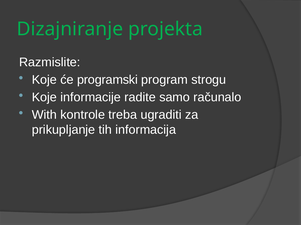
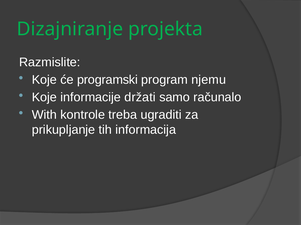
strogu: strogu -> njemu (209, 80)
radite: radite -> držati (140, 98)
